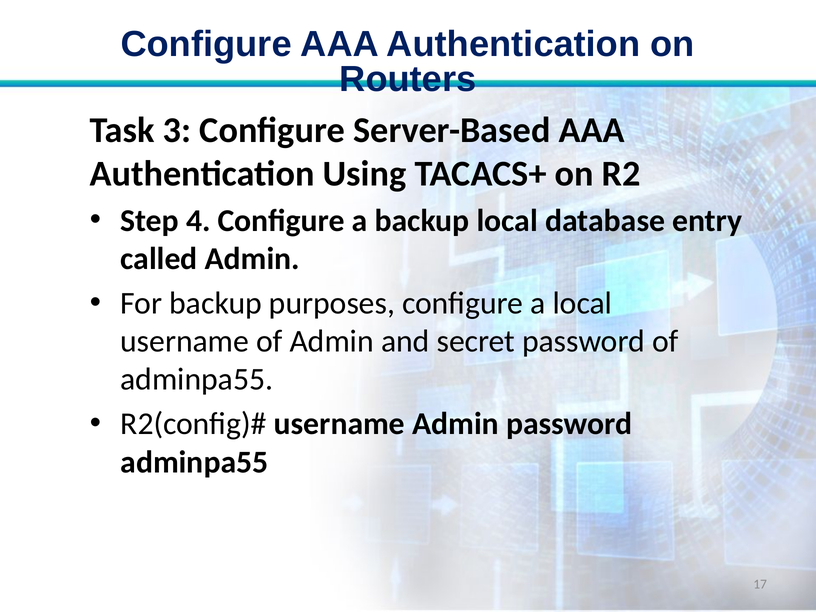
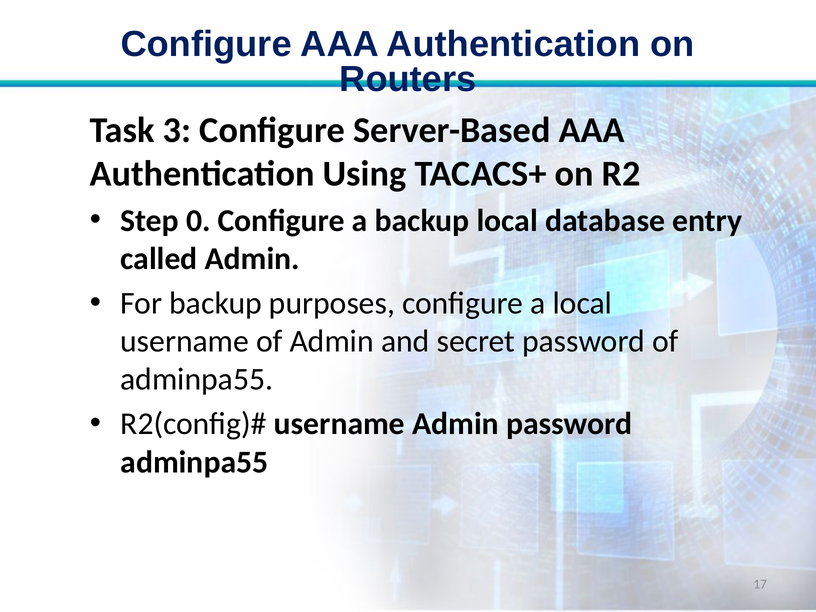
4: 4 -> 0 (198, 221)
